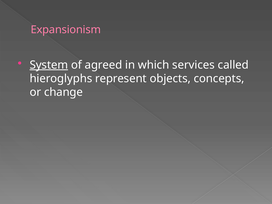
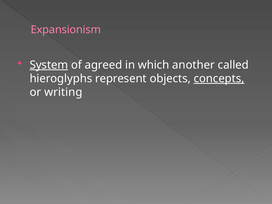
services: services -> another (193, 65)
concepts underline: none -> present (219, 79)
change: change -> writing (63, 92)
